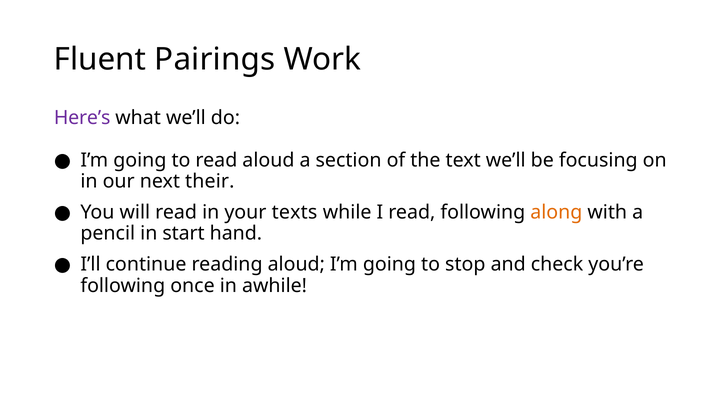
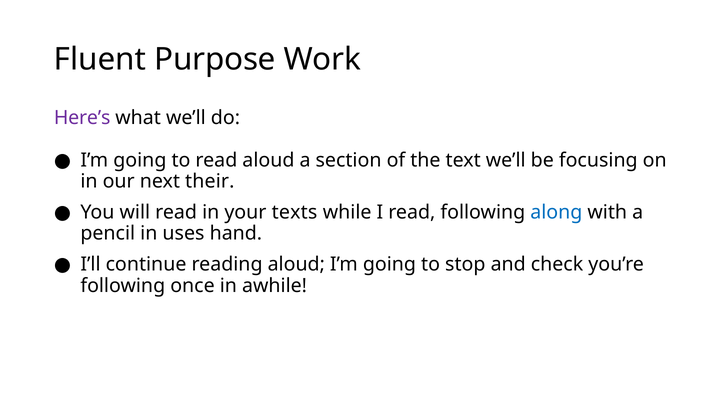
Pairings: Pairings -> Purpose (215, 59)
along colour: orange -> blue (556, 213)
start: start -> uses (183, 234)
